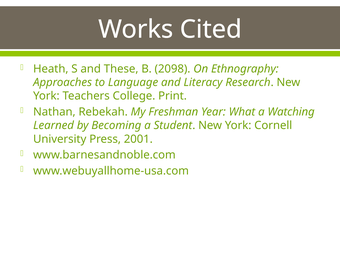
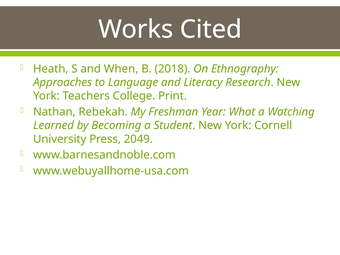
These: These -> When (121, 69)
2098: 2098 -> 2018 (173, 69)
2001: 2001 -> 2049 (138, 139)
